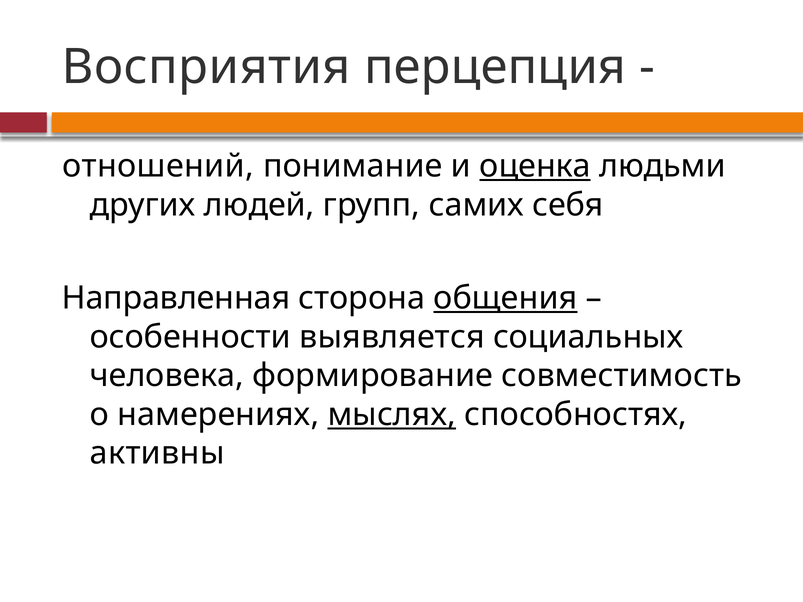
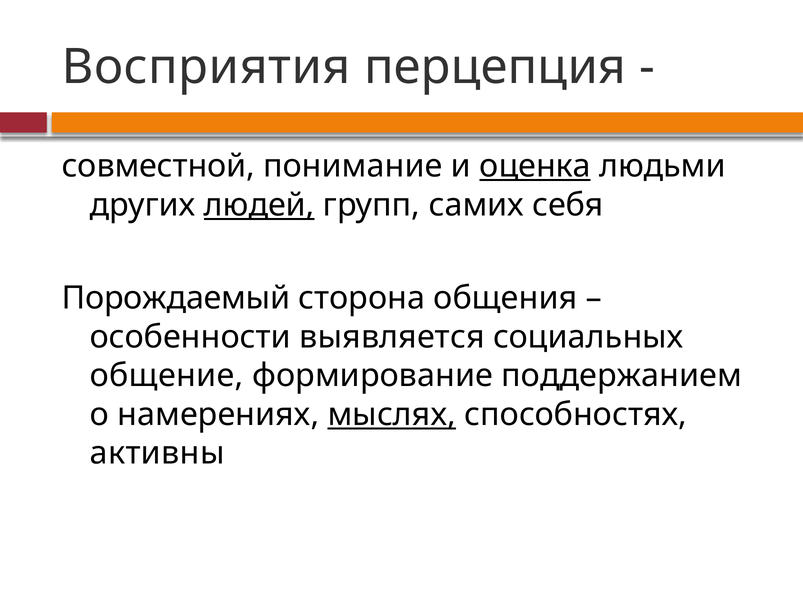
отношений: отношений -> совместной (158, 166)
людей underline: none -> present (259, 205)
Направленная: Направленная -> Порождаемый (176, 298)
общения underline: present -> none (505, 298)
человека: человека -> общение (167, 376)
совместимость: совместимость -> поддержанием (622, 376)
